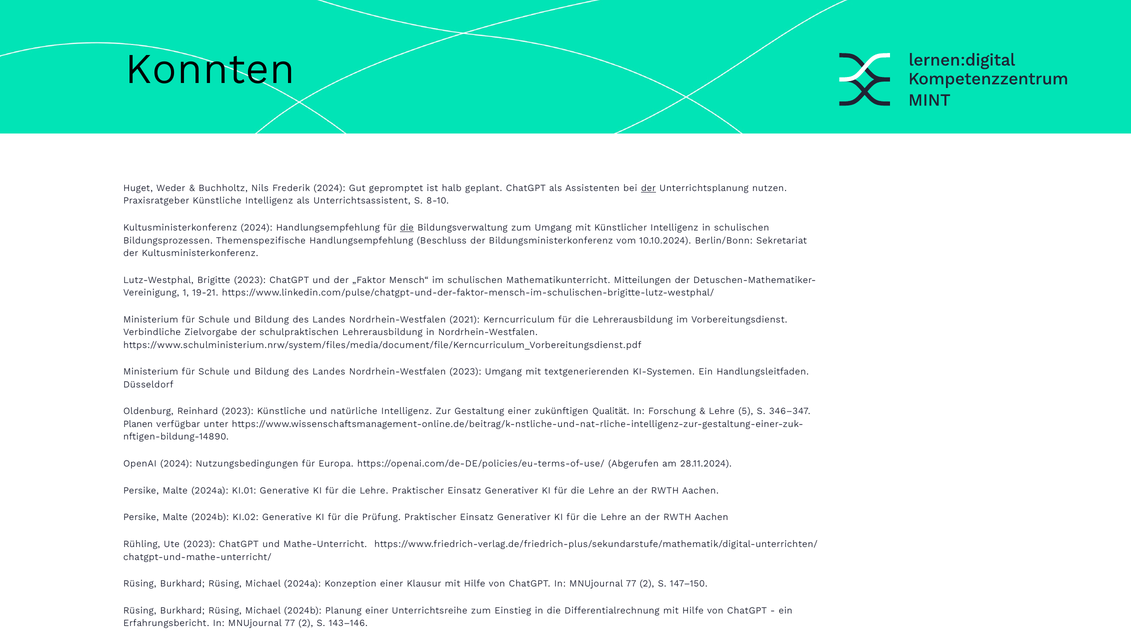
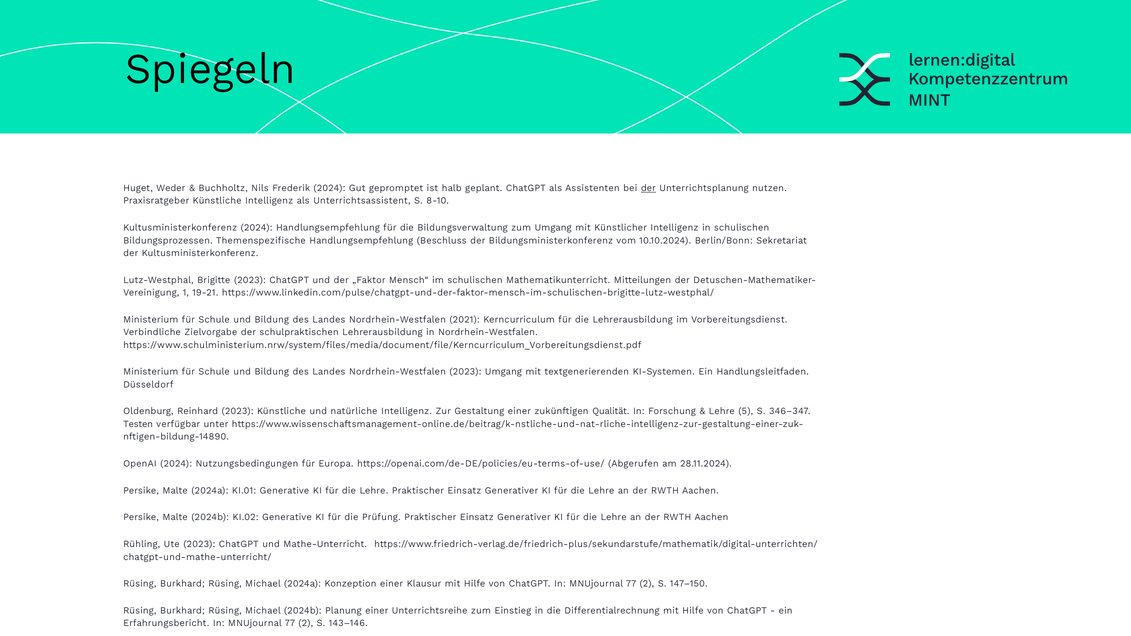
Konnten: Konnten -> Spiegeln (210, 69)
die underline: present -> none (407, 228)
Planen: Planen -> Testen (138, 424)
